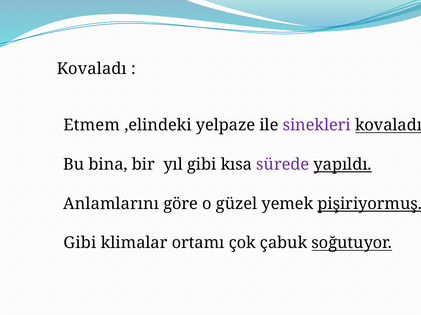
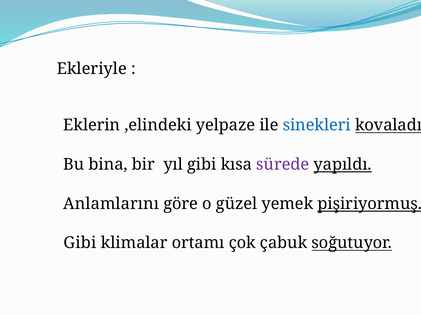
Kovaladı: Kovaladı -> Ekleriyle (92, 69)
Etmem: Etmem -> Eklerin (92, 126)
sinekleri colour: purple -> blue (317, 126)
